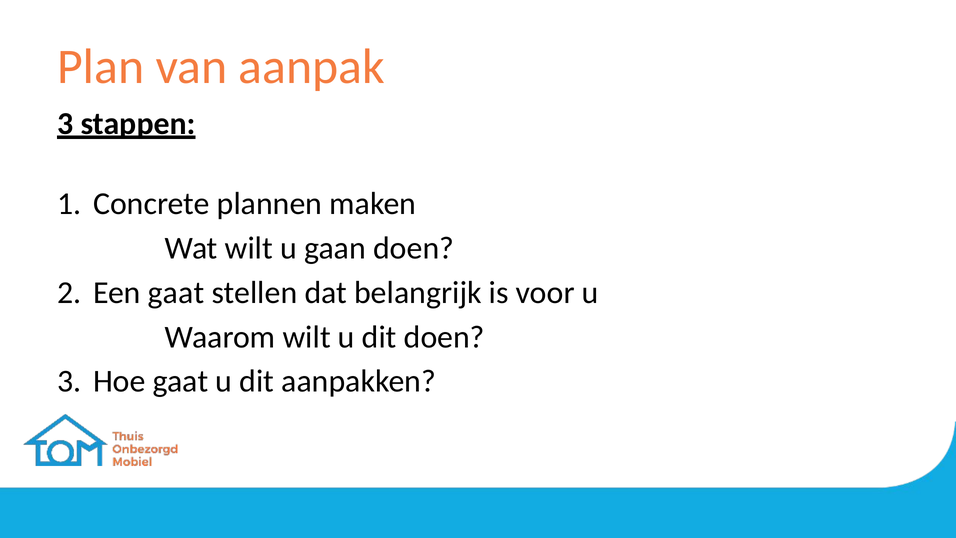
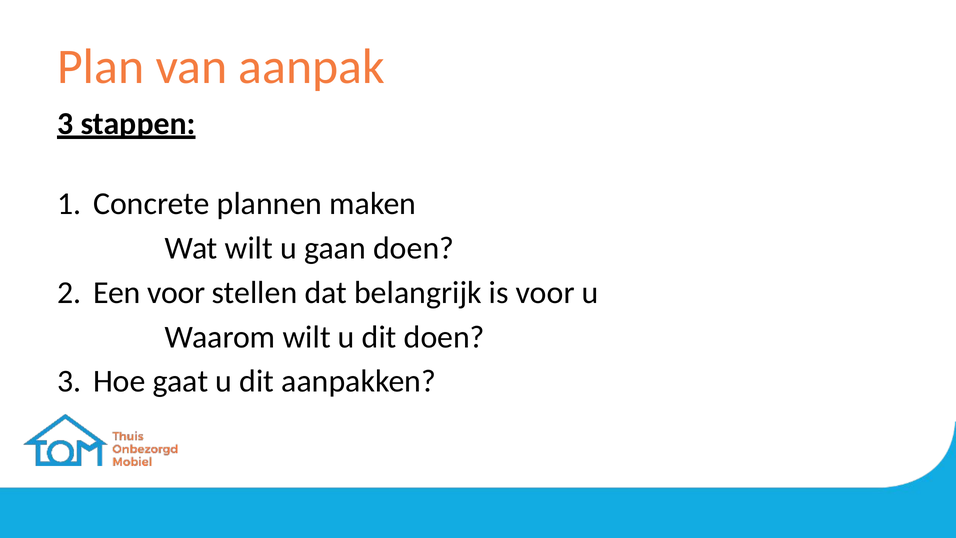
Een gaat: gaat -> voor (176, 292)
